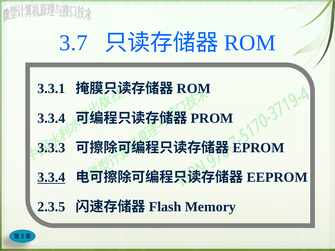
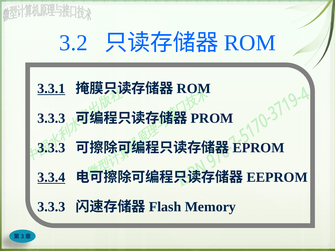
3.7: 3.7 -> 3.2 (73, 43)
3.3.1 underline: none -> present (51, 89)
3.3.4: 3.3.4 -> 3.3.3 (51, 118)
2.3.5: 2.3.5 -> 3.3.3 (51, 207)
